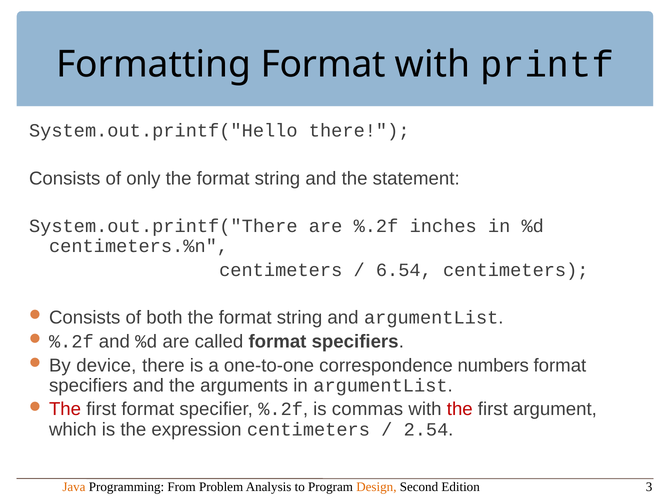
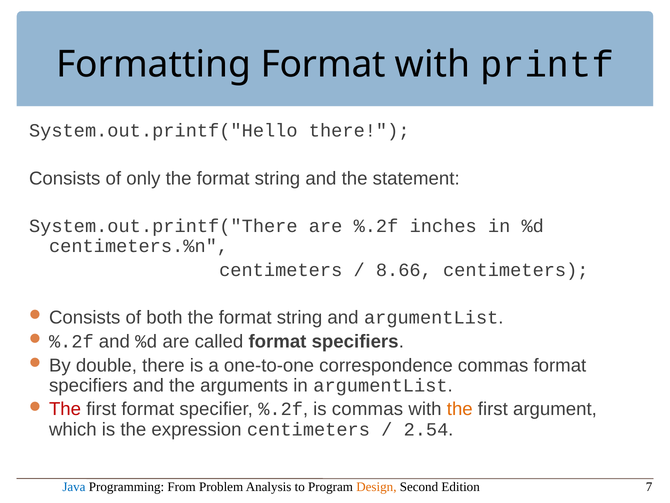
6.54: 6.54 -> 8.66 (404, 270)
device: device -> double (106, 365)
correspondence numbers: numbers -> commas (493, 365)
the colour: red -> orange (460, 409)
Java colour: orange -> blue (74, 487)
3: 3 -> 7 (649, 487)
